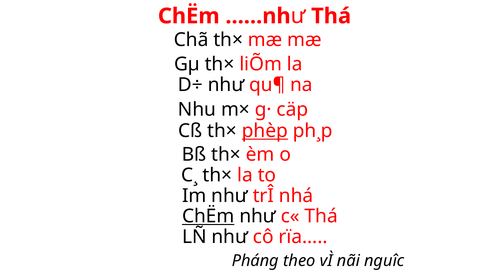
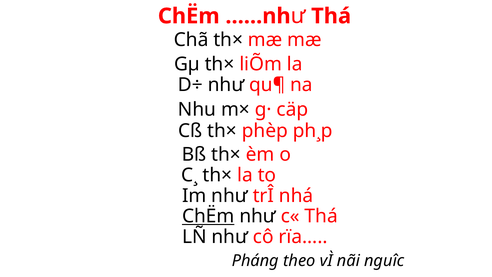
phèp underline: present -> none (265, 131)
